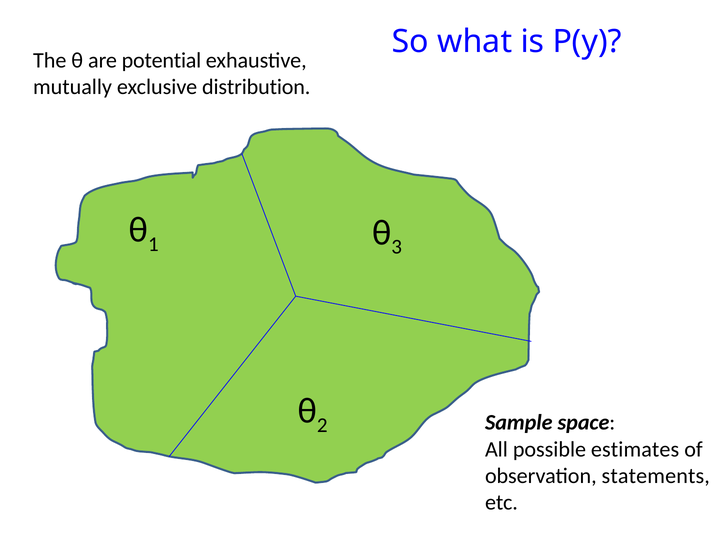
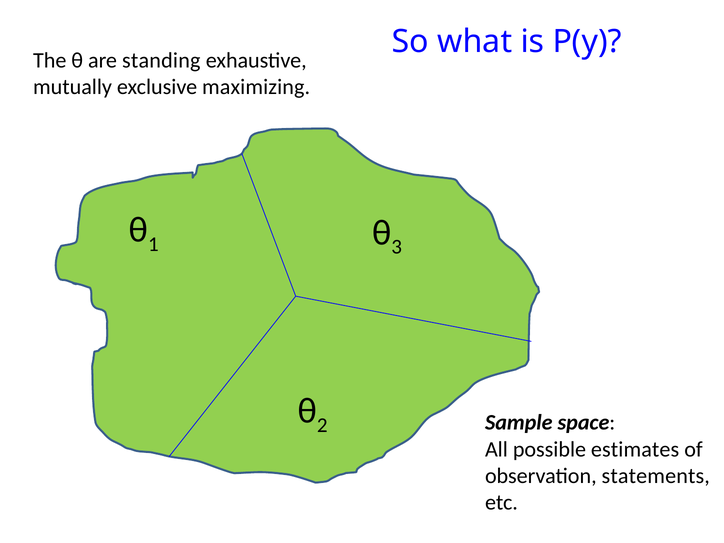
potential: potential -> standing (161, 61)
distribution: distribution -> maximizing (256, 87)
